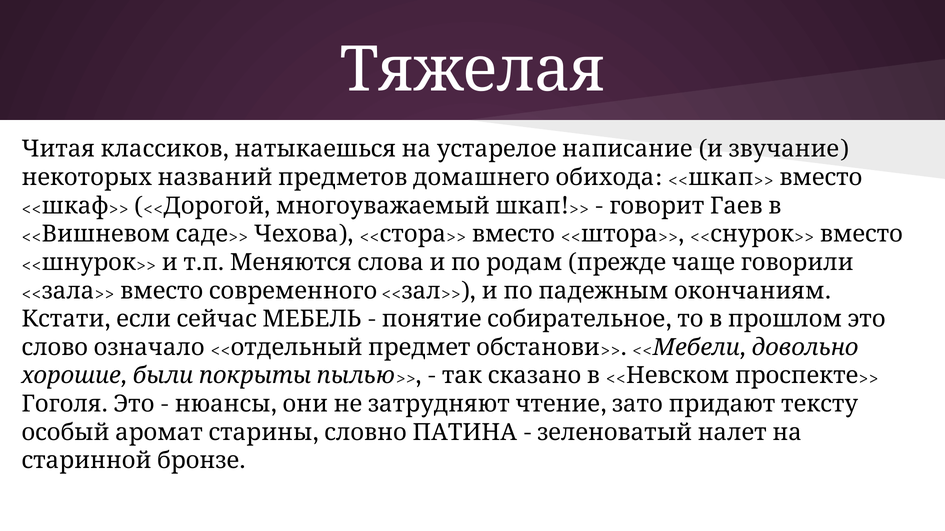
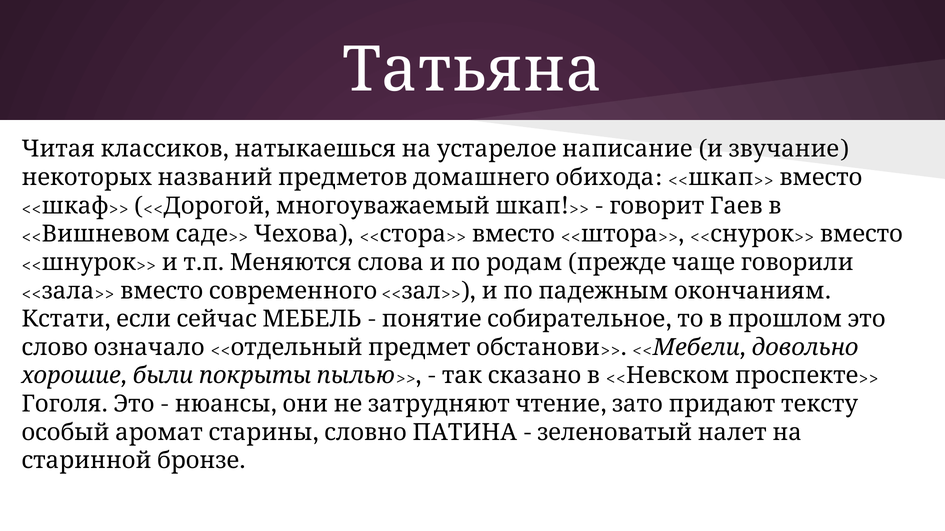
Тяжелая: Тяжелая -> Татьяна (472, 70)
